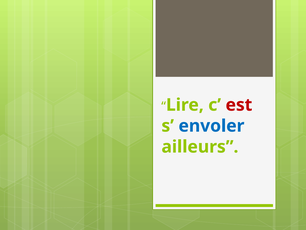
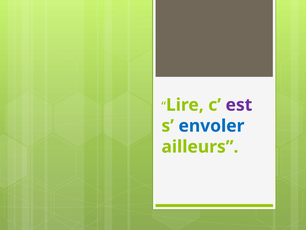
est colour: red -> purple (239, 105)
